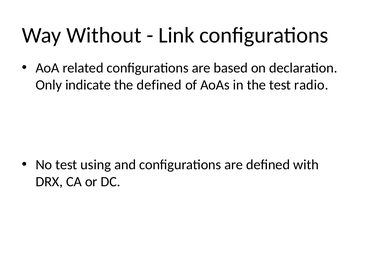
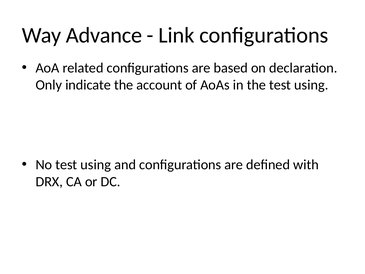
Without: Without -> Advance (104, 35)
the defined: defined -> account (159, 85)
the test radio: radio -> using (311, 85)
